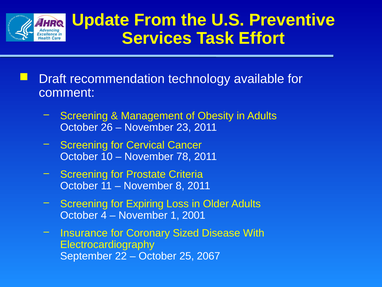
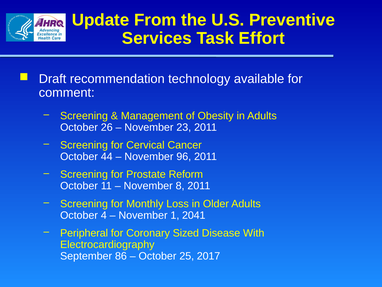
10: 10 -> 44 (107, 156)
78: 78 -> 96 (184, 156)
Criteria: Criteria -> Reform (186, 174)
Expiring: Expiring -> Monthly (145, 203)
2001: 2001 -> 2041 (194, 215)
Insurance: Insurance -> Peripheral (84, 233)
22: 22 -> 86 (121, 256)
2067: 2067 -> 2017 (209, 256)
